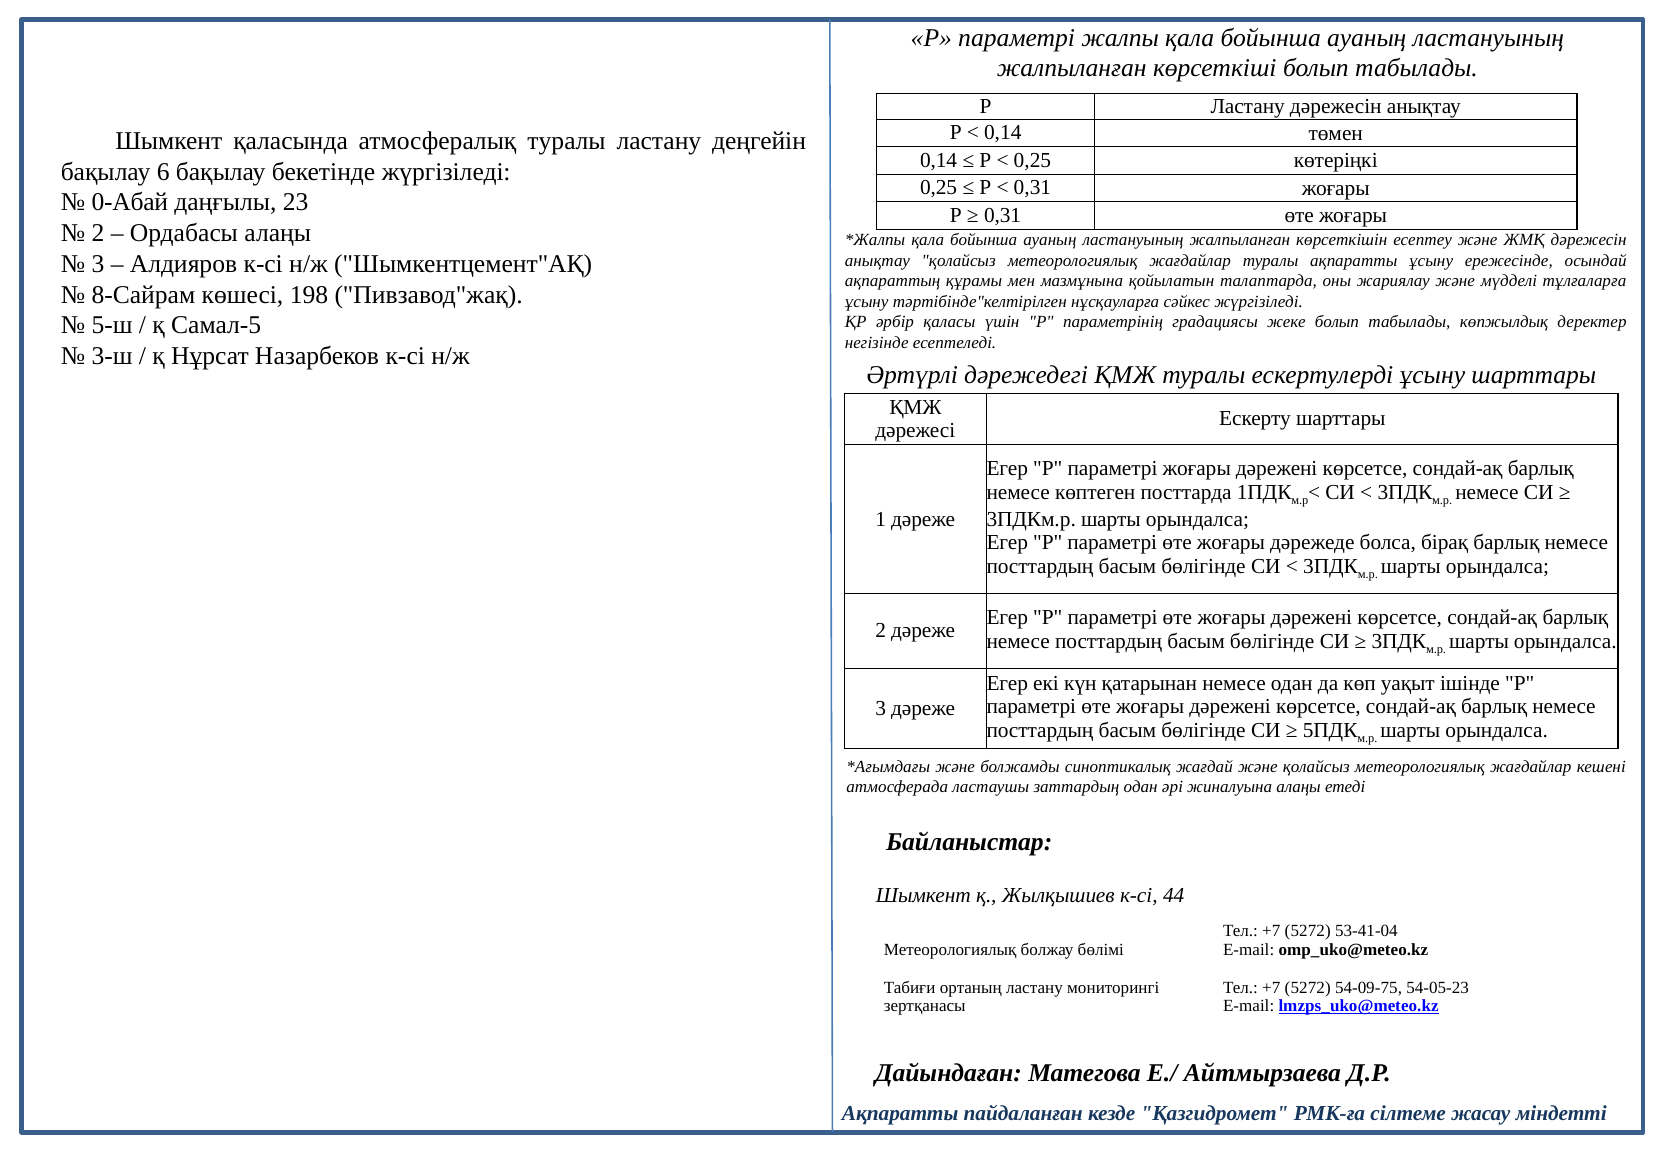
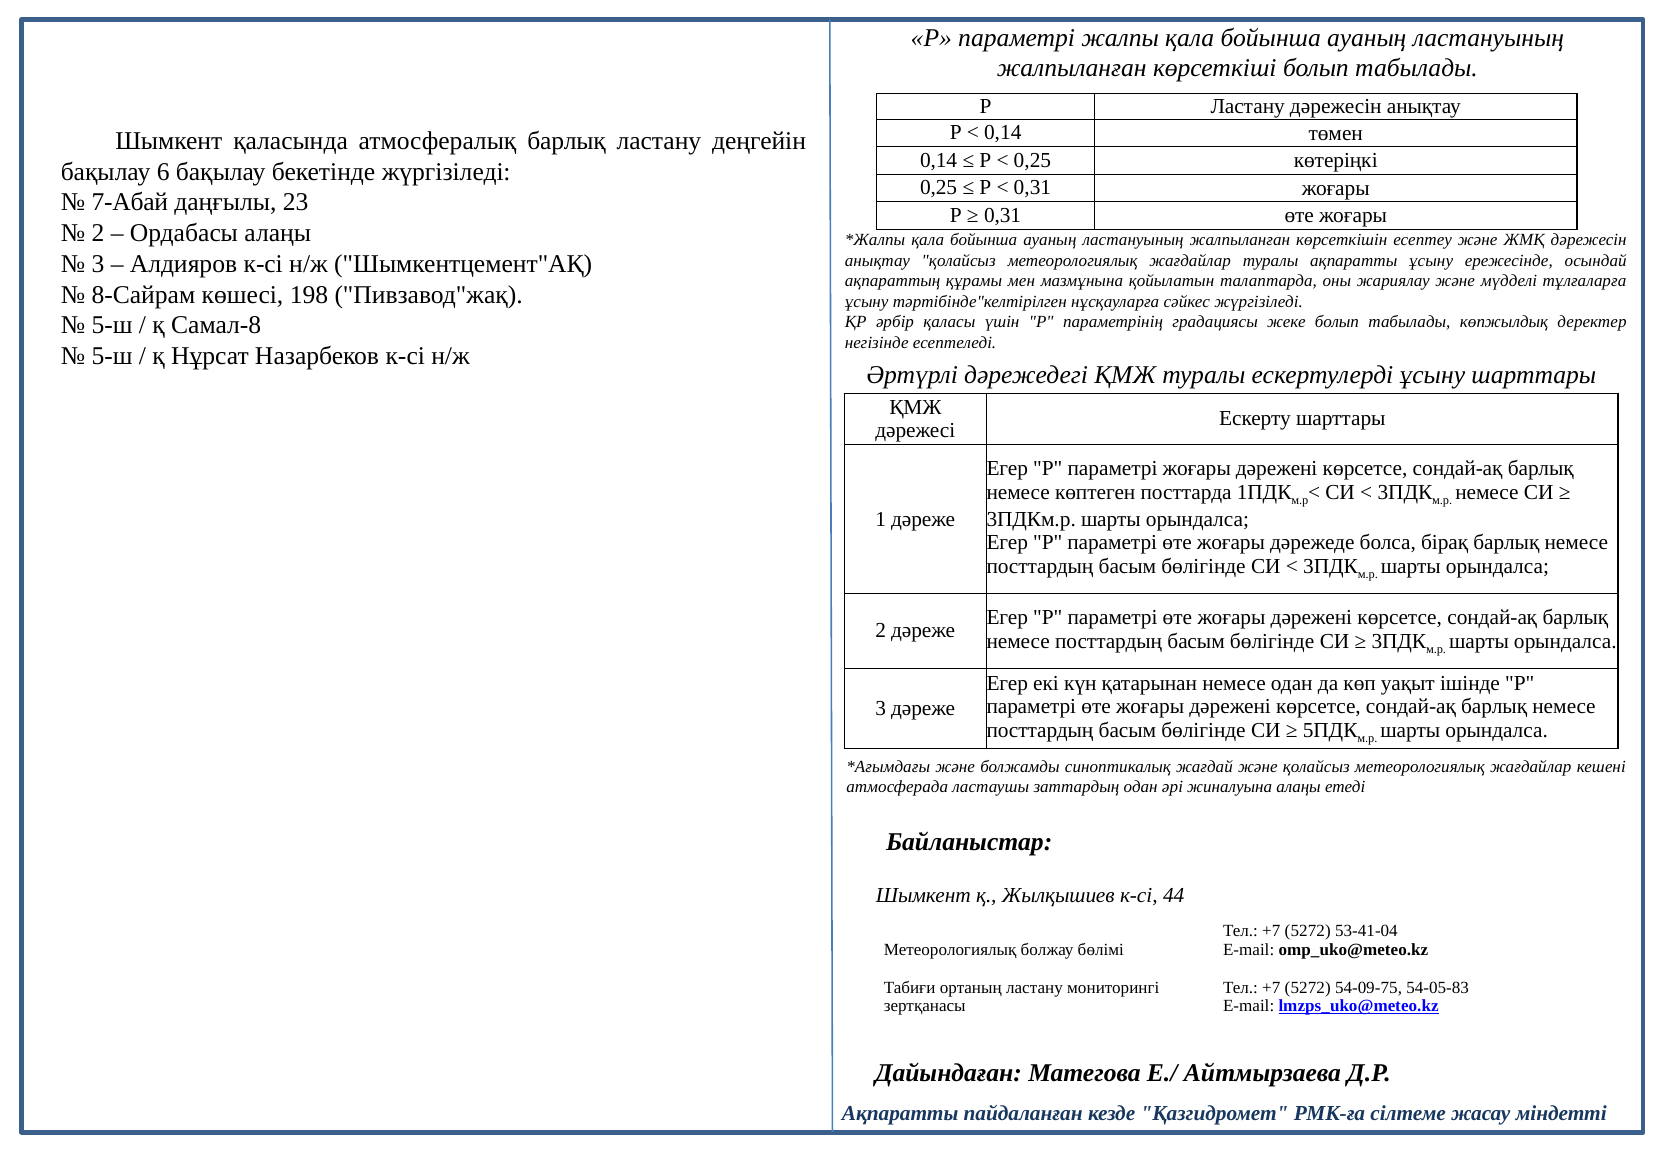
атмосфералық туралы: туралы -> барлық (567, 141)
0-Абай: 0-Абай -> 7-Абай (130, 203)
Самал-5: Самал-5 -> Самал-8 (216, 325)
3-ш: 3-ш -> 5-ш (112, 356)
54-05-23: 54-05-23 -> 54-05-83 (1438, 988)
